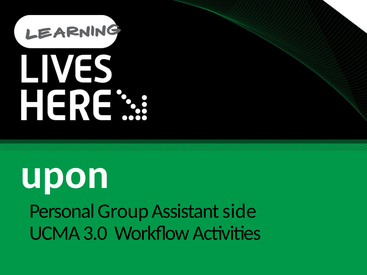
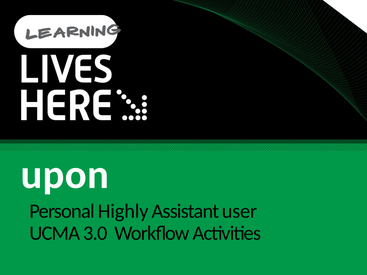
Group: Group -> Highly (123, 211)
side: side -> user (240, 211)
